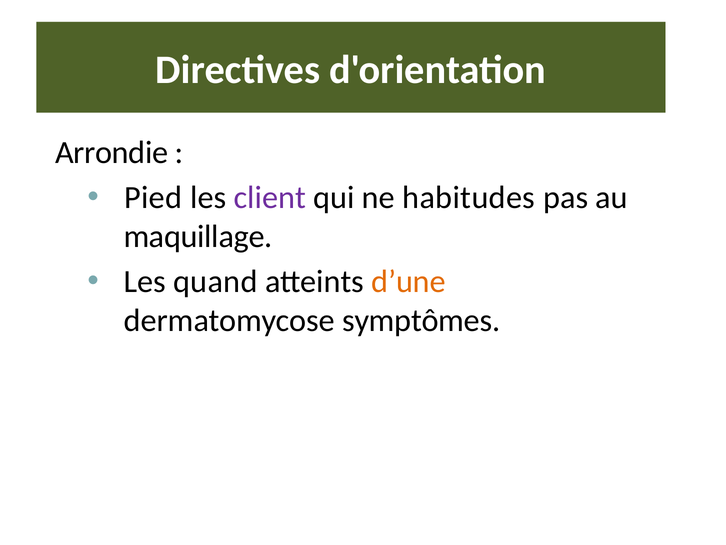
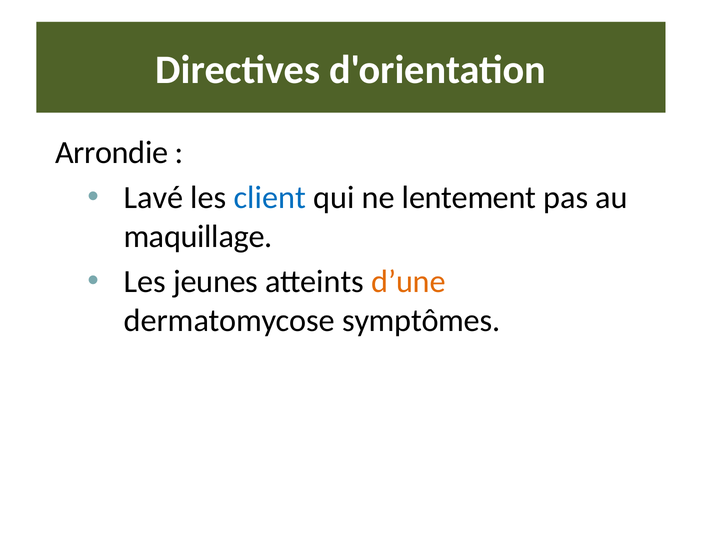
Pied: Pied -> Lavé (153, 197)
client colour: purple -> blue (270, 197)
habitudes: habitudes -> lentement (469, 197)
quand: quand -> jeunes (216, 281)
